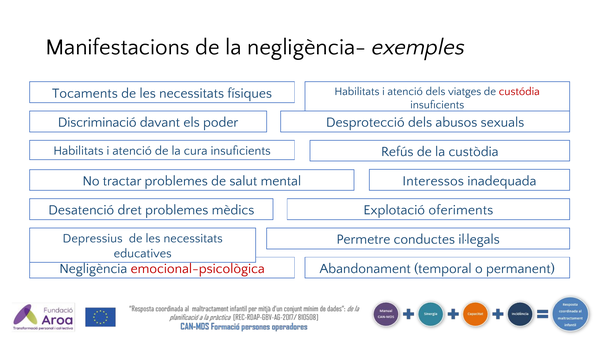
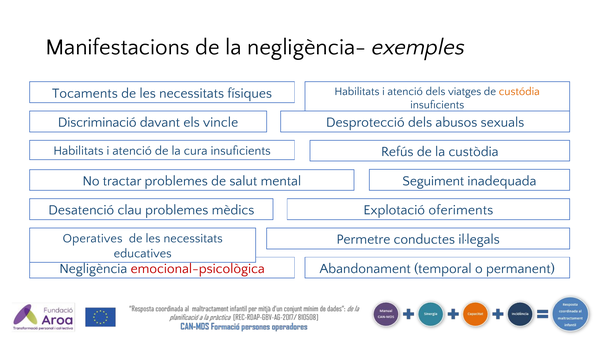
custódia colour: red -> orange (519, 91)
poder: poder -> vincle (221, 122)
Interessos: Interessos -> Seguiment (433, 181)
dret: dret -> clau (130, 210)
Depressius: Depressius -> Operatives (93, 238)
